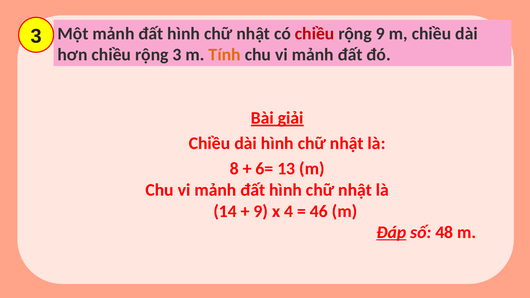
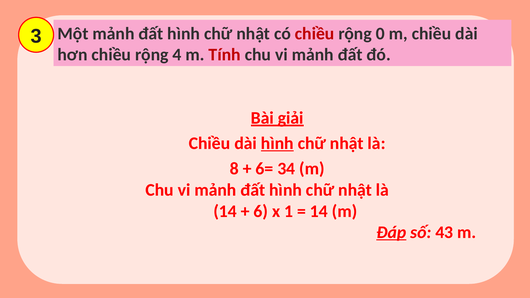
rộng 9: 9 -> 0 (380, 34)
rộng 3: 3 -> 4 (177, 55)
Tính colour: orange -> red (225, 55)
hình underline: none -> present (277, 143)
13: 13 -> 34 (286, 169)
9: 9 -> 6 (261, 211)
4: 4 -> 1 (289, 211)
46: 46 -> 14 (319, 211)
48: 48 -> 43 (444, 232)
